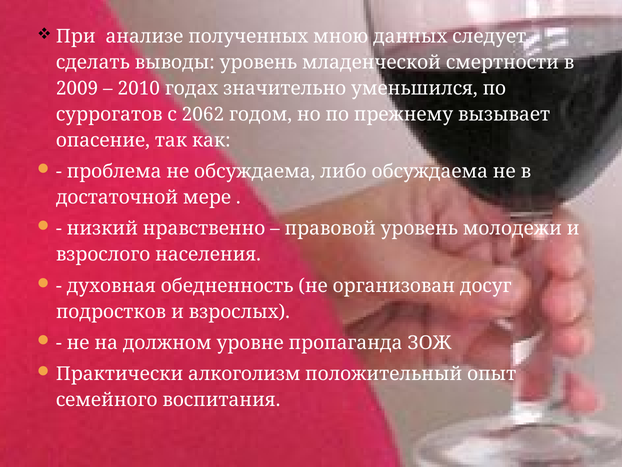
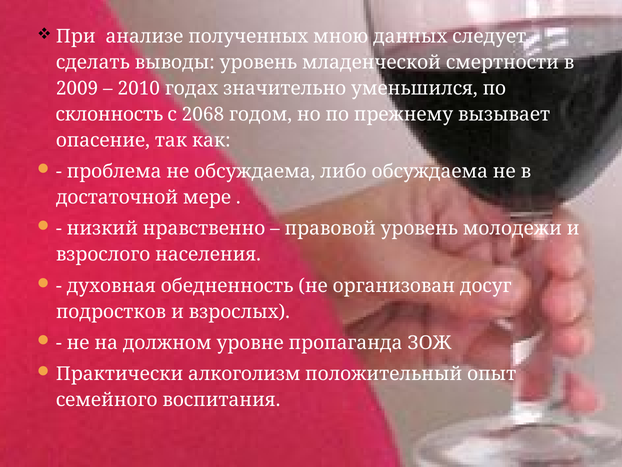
суррогатов: суррогатов -> склонность (109, 114)
2062: 2062 -> 2068 (203, 114)
